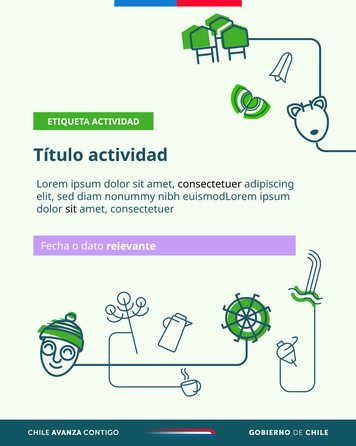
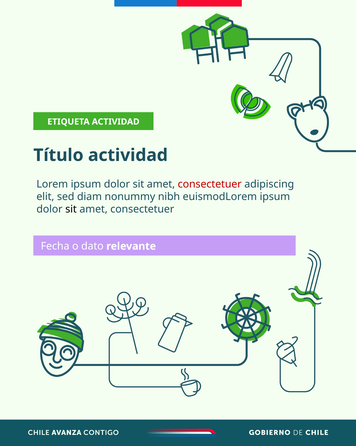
consectetuer colour: black -> red (210, 184)
